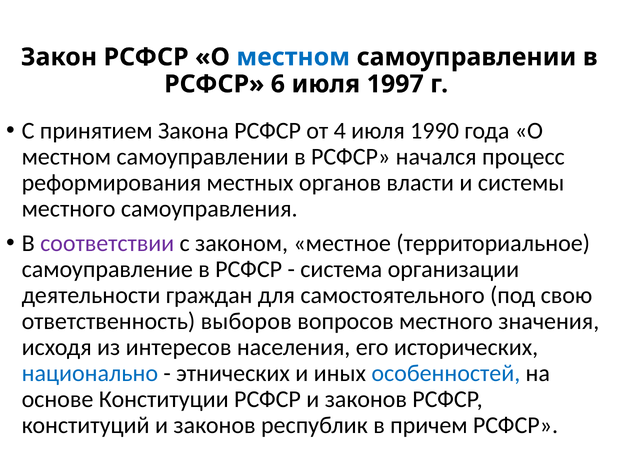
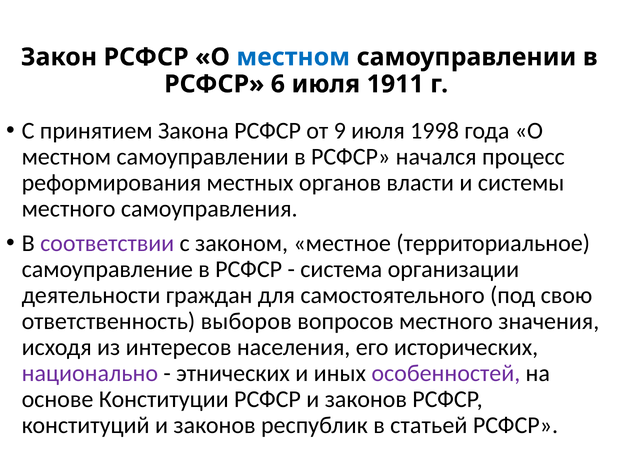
1997: 1997 -> 1911 (395, 84)
4: 4 -> 9 (340, 130)
1990: 1990 -> 1998 (435, 130)
национально colour: blue -> purple (90, 373)
особенностей colour: blue -> purple (446, 373)
причем: причем -> статьей (429, 425)
